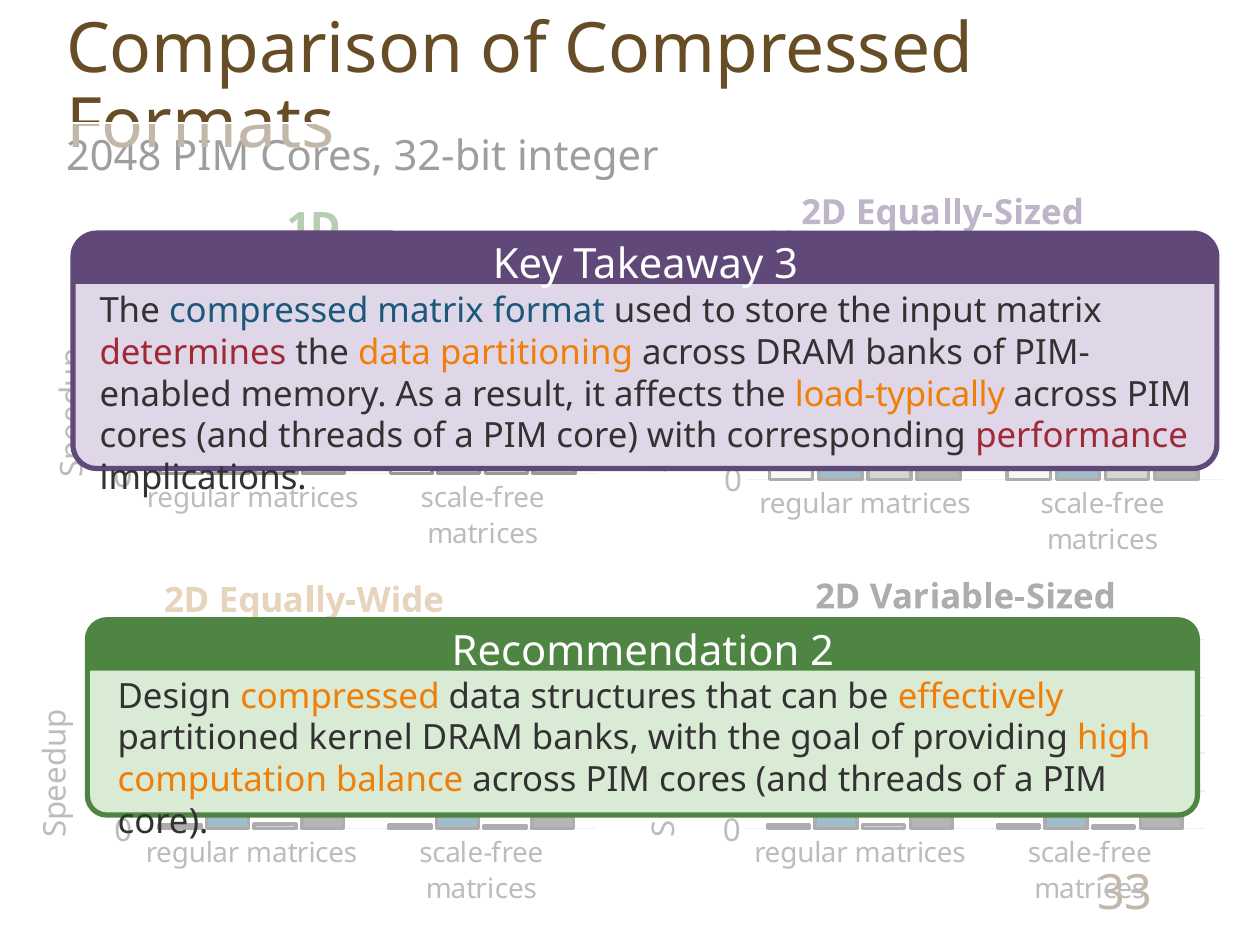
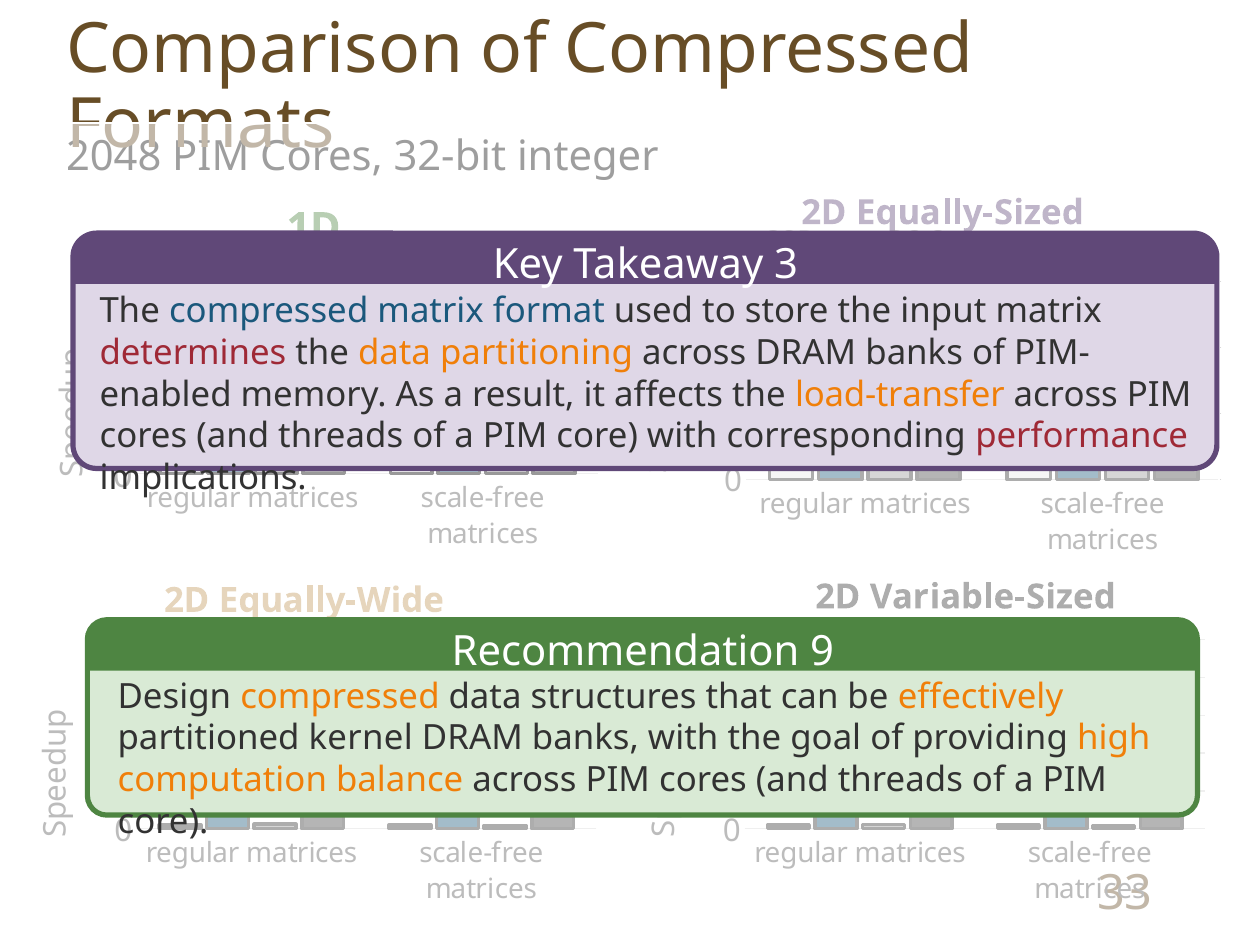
load-typically: load-typically -> load-transfer (900, 395)
2: 2 -> 9 (822, 651)
